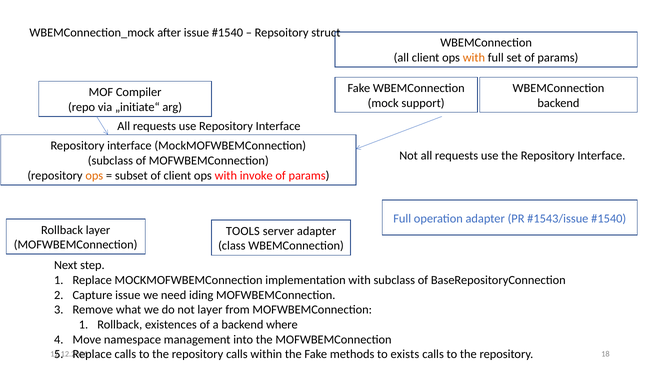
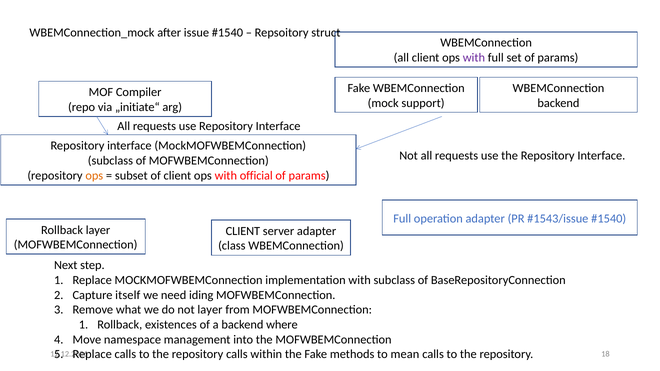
with colour: orange -> purple (474, 58)
invoke: invoke -> official (256, 176)
TOOLS: TOOLS -> CLIENT (243, 231)
Capture issue: issue -> itself (128, 295)
exists: exists -> mean (405, 355)
